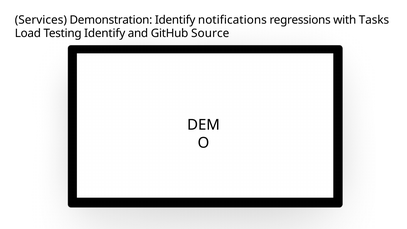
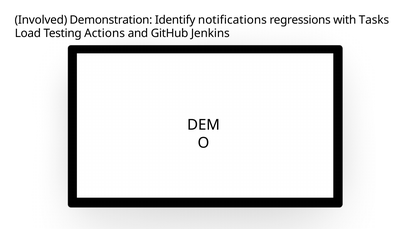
Services: Services -> Involved (41, 20)
Testing Identify: Identify -> Actions (105, 33)
Source: Source -> Jenkins (210, 33)
